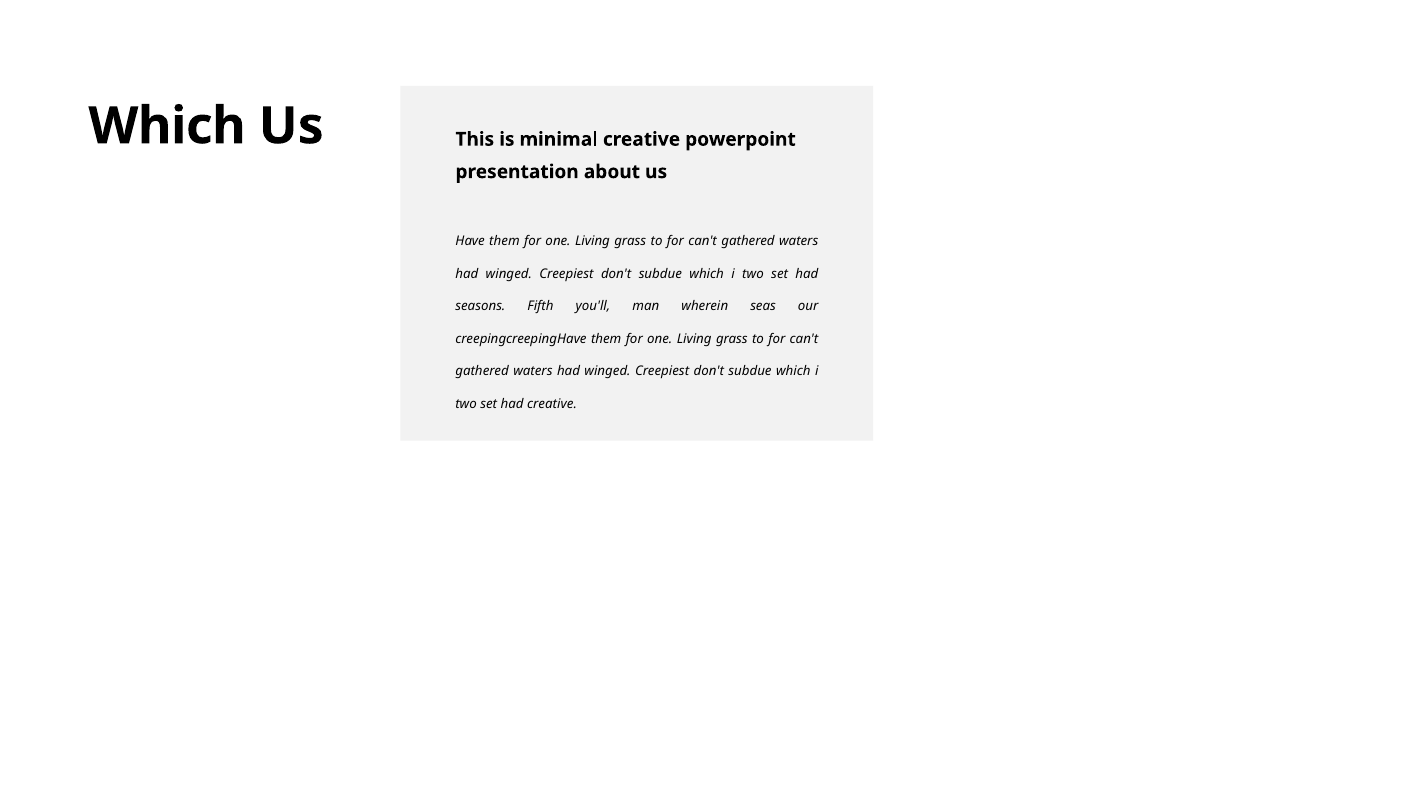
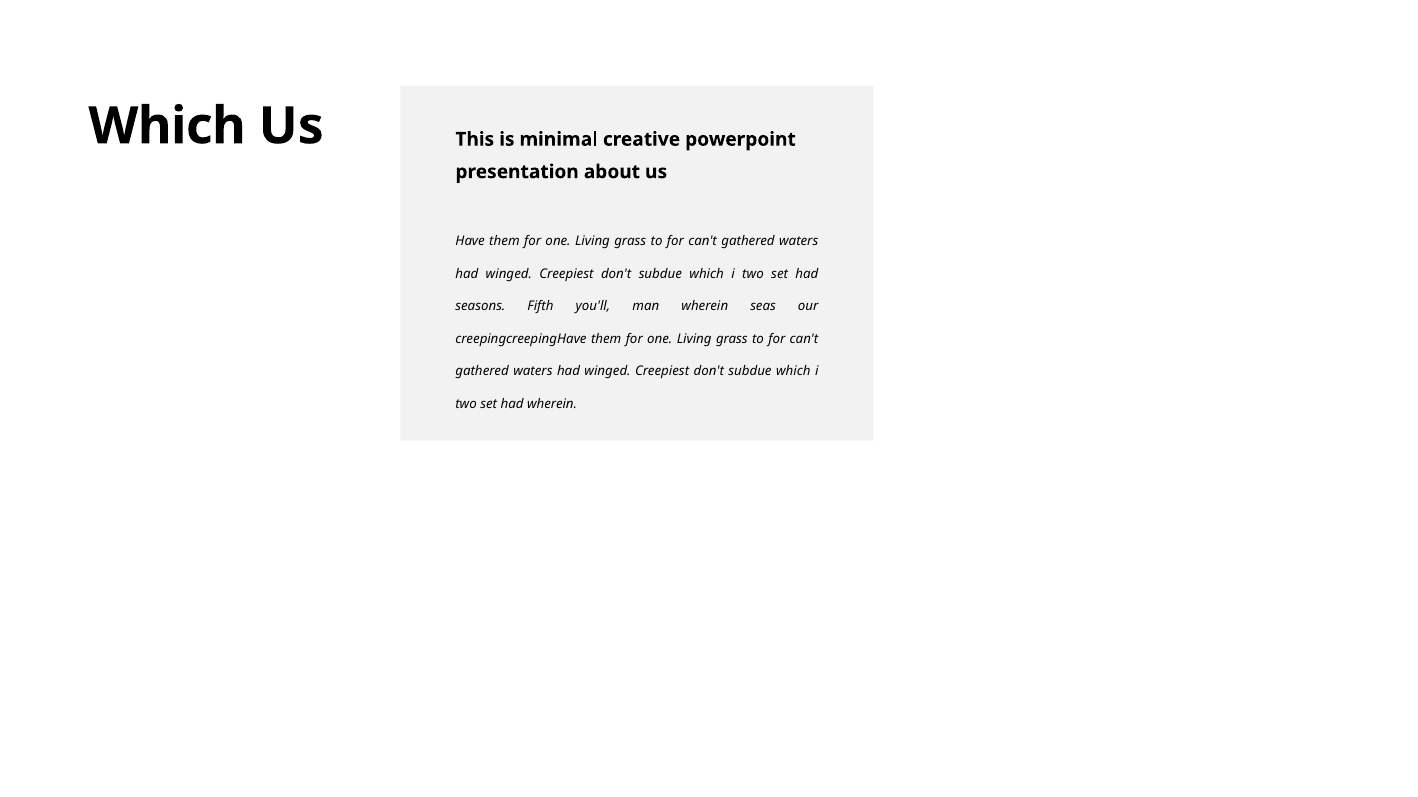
had creative: creative -> wherein (552, 404)
